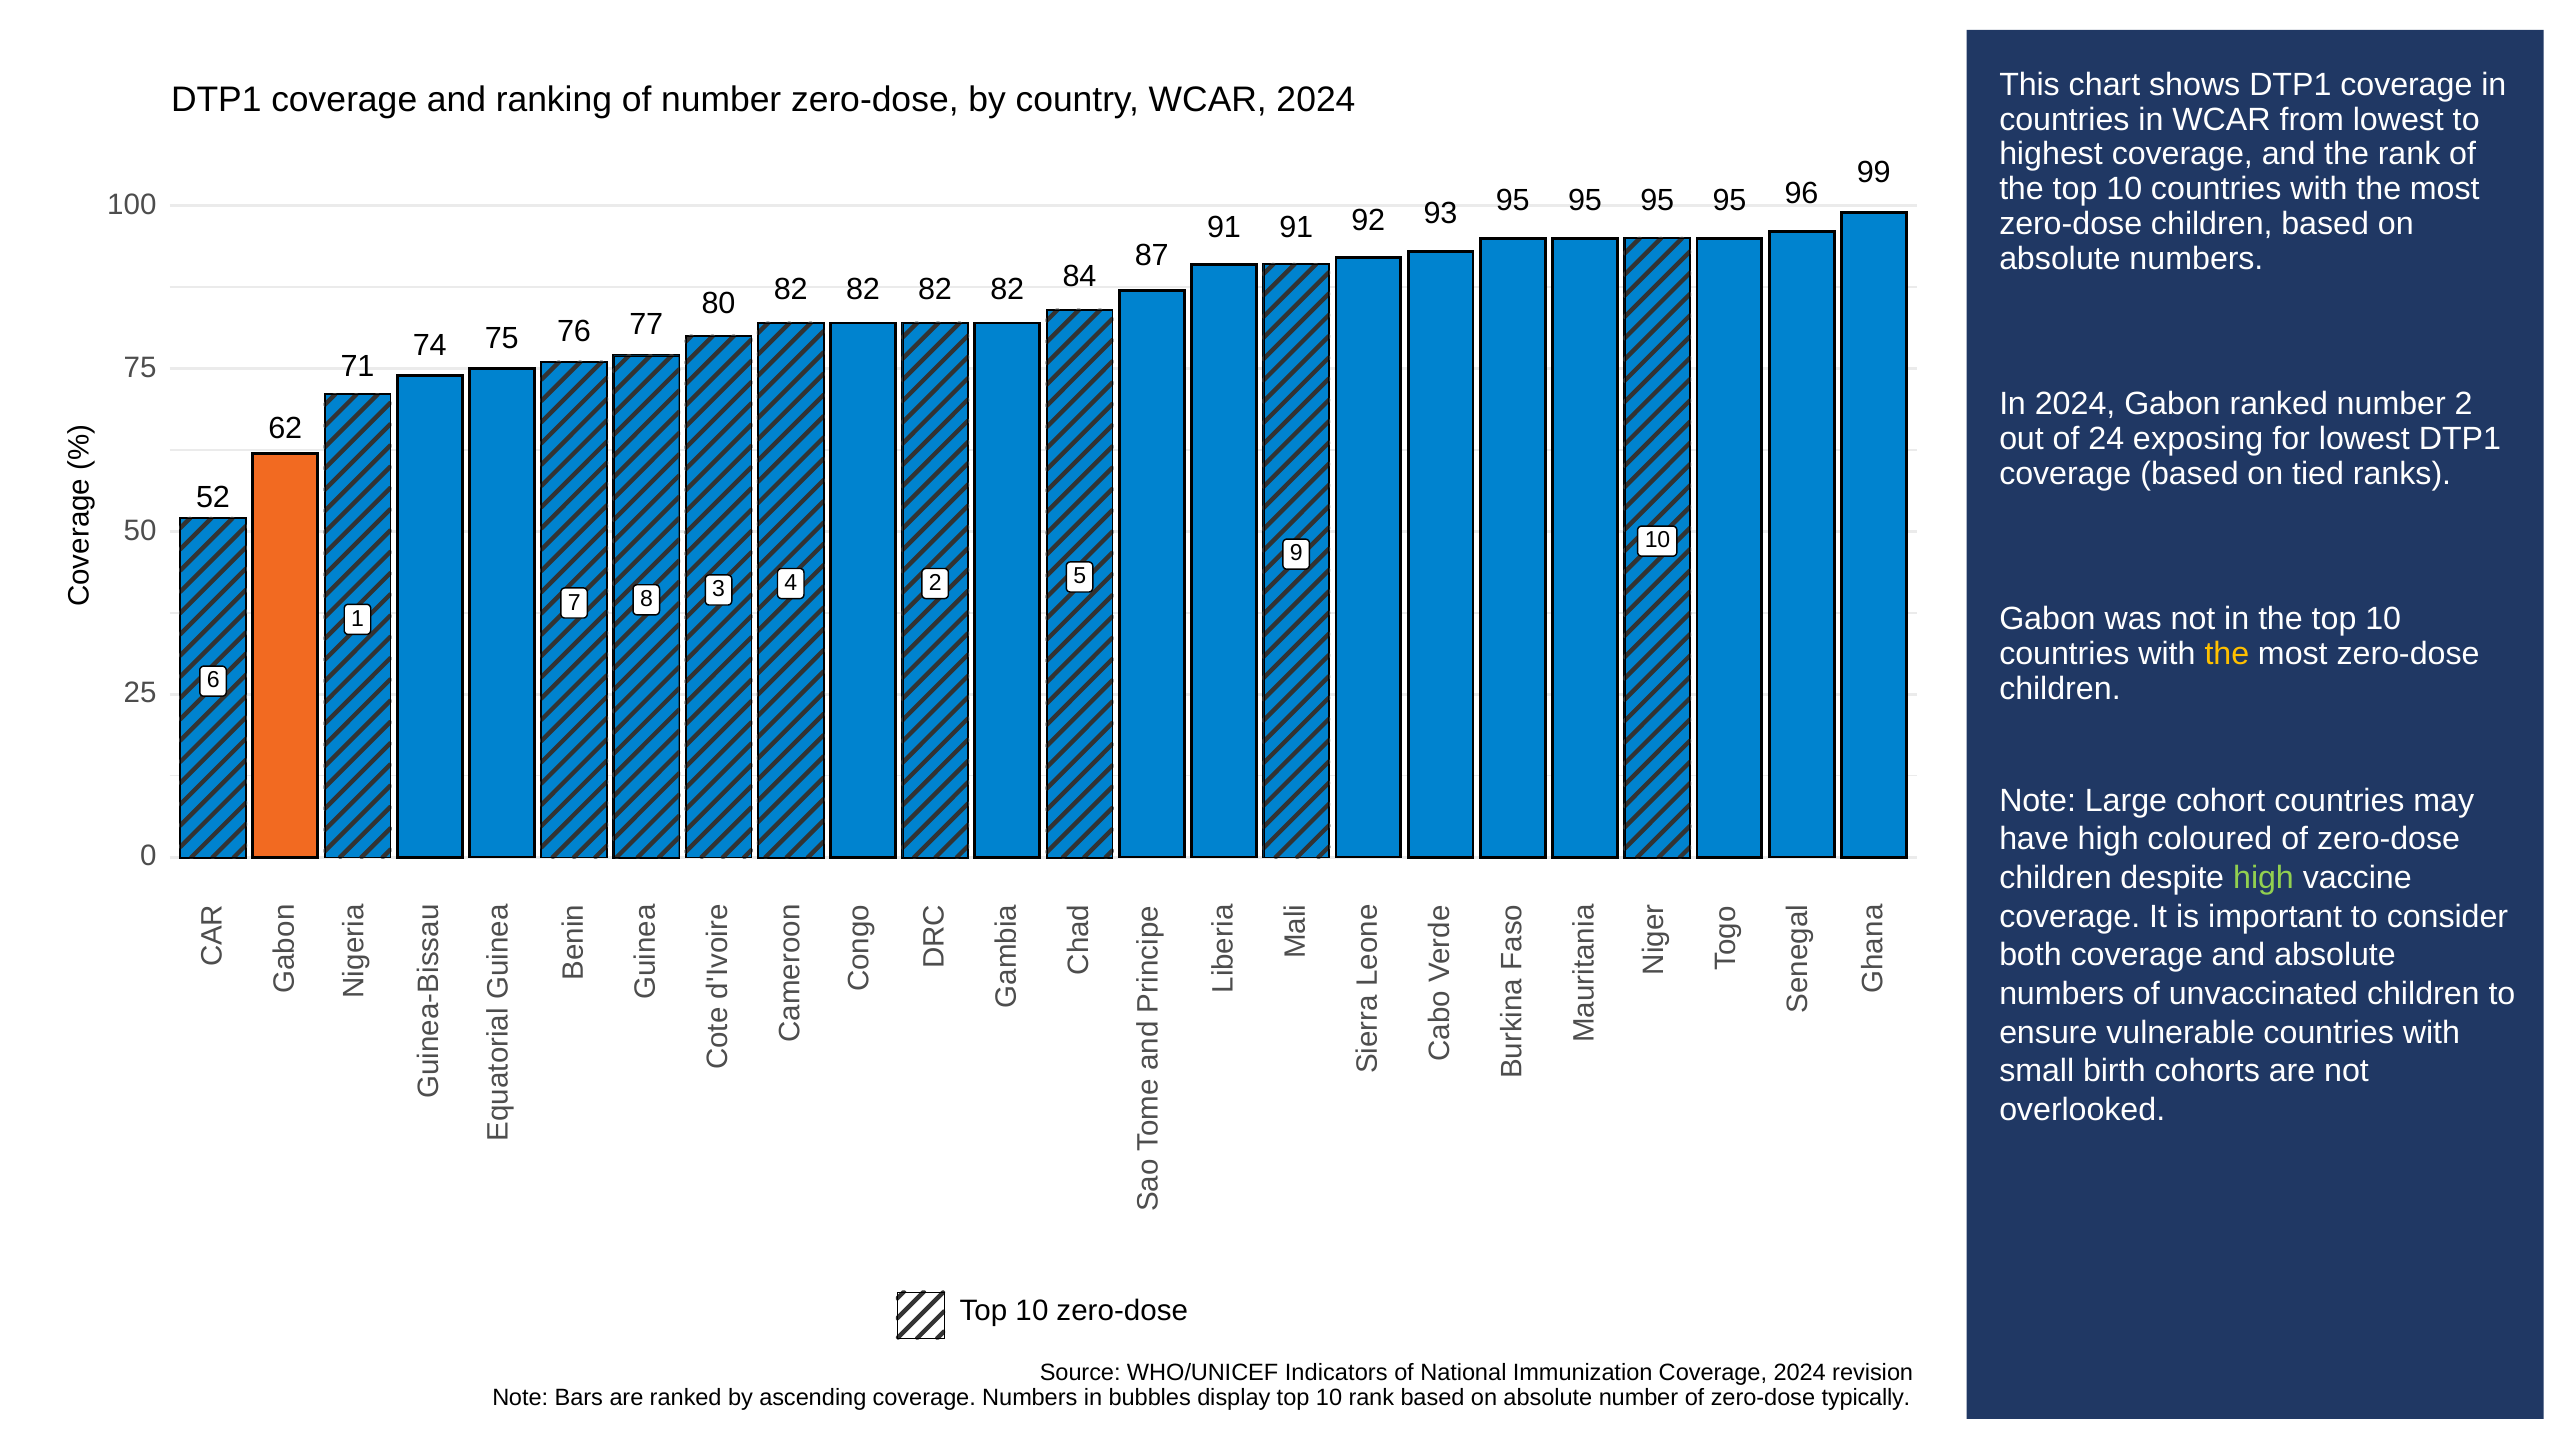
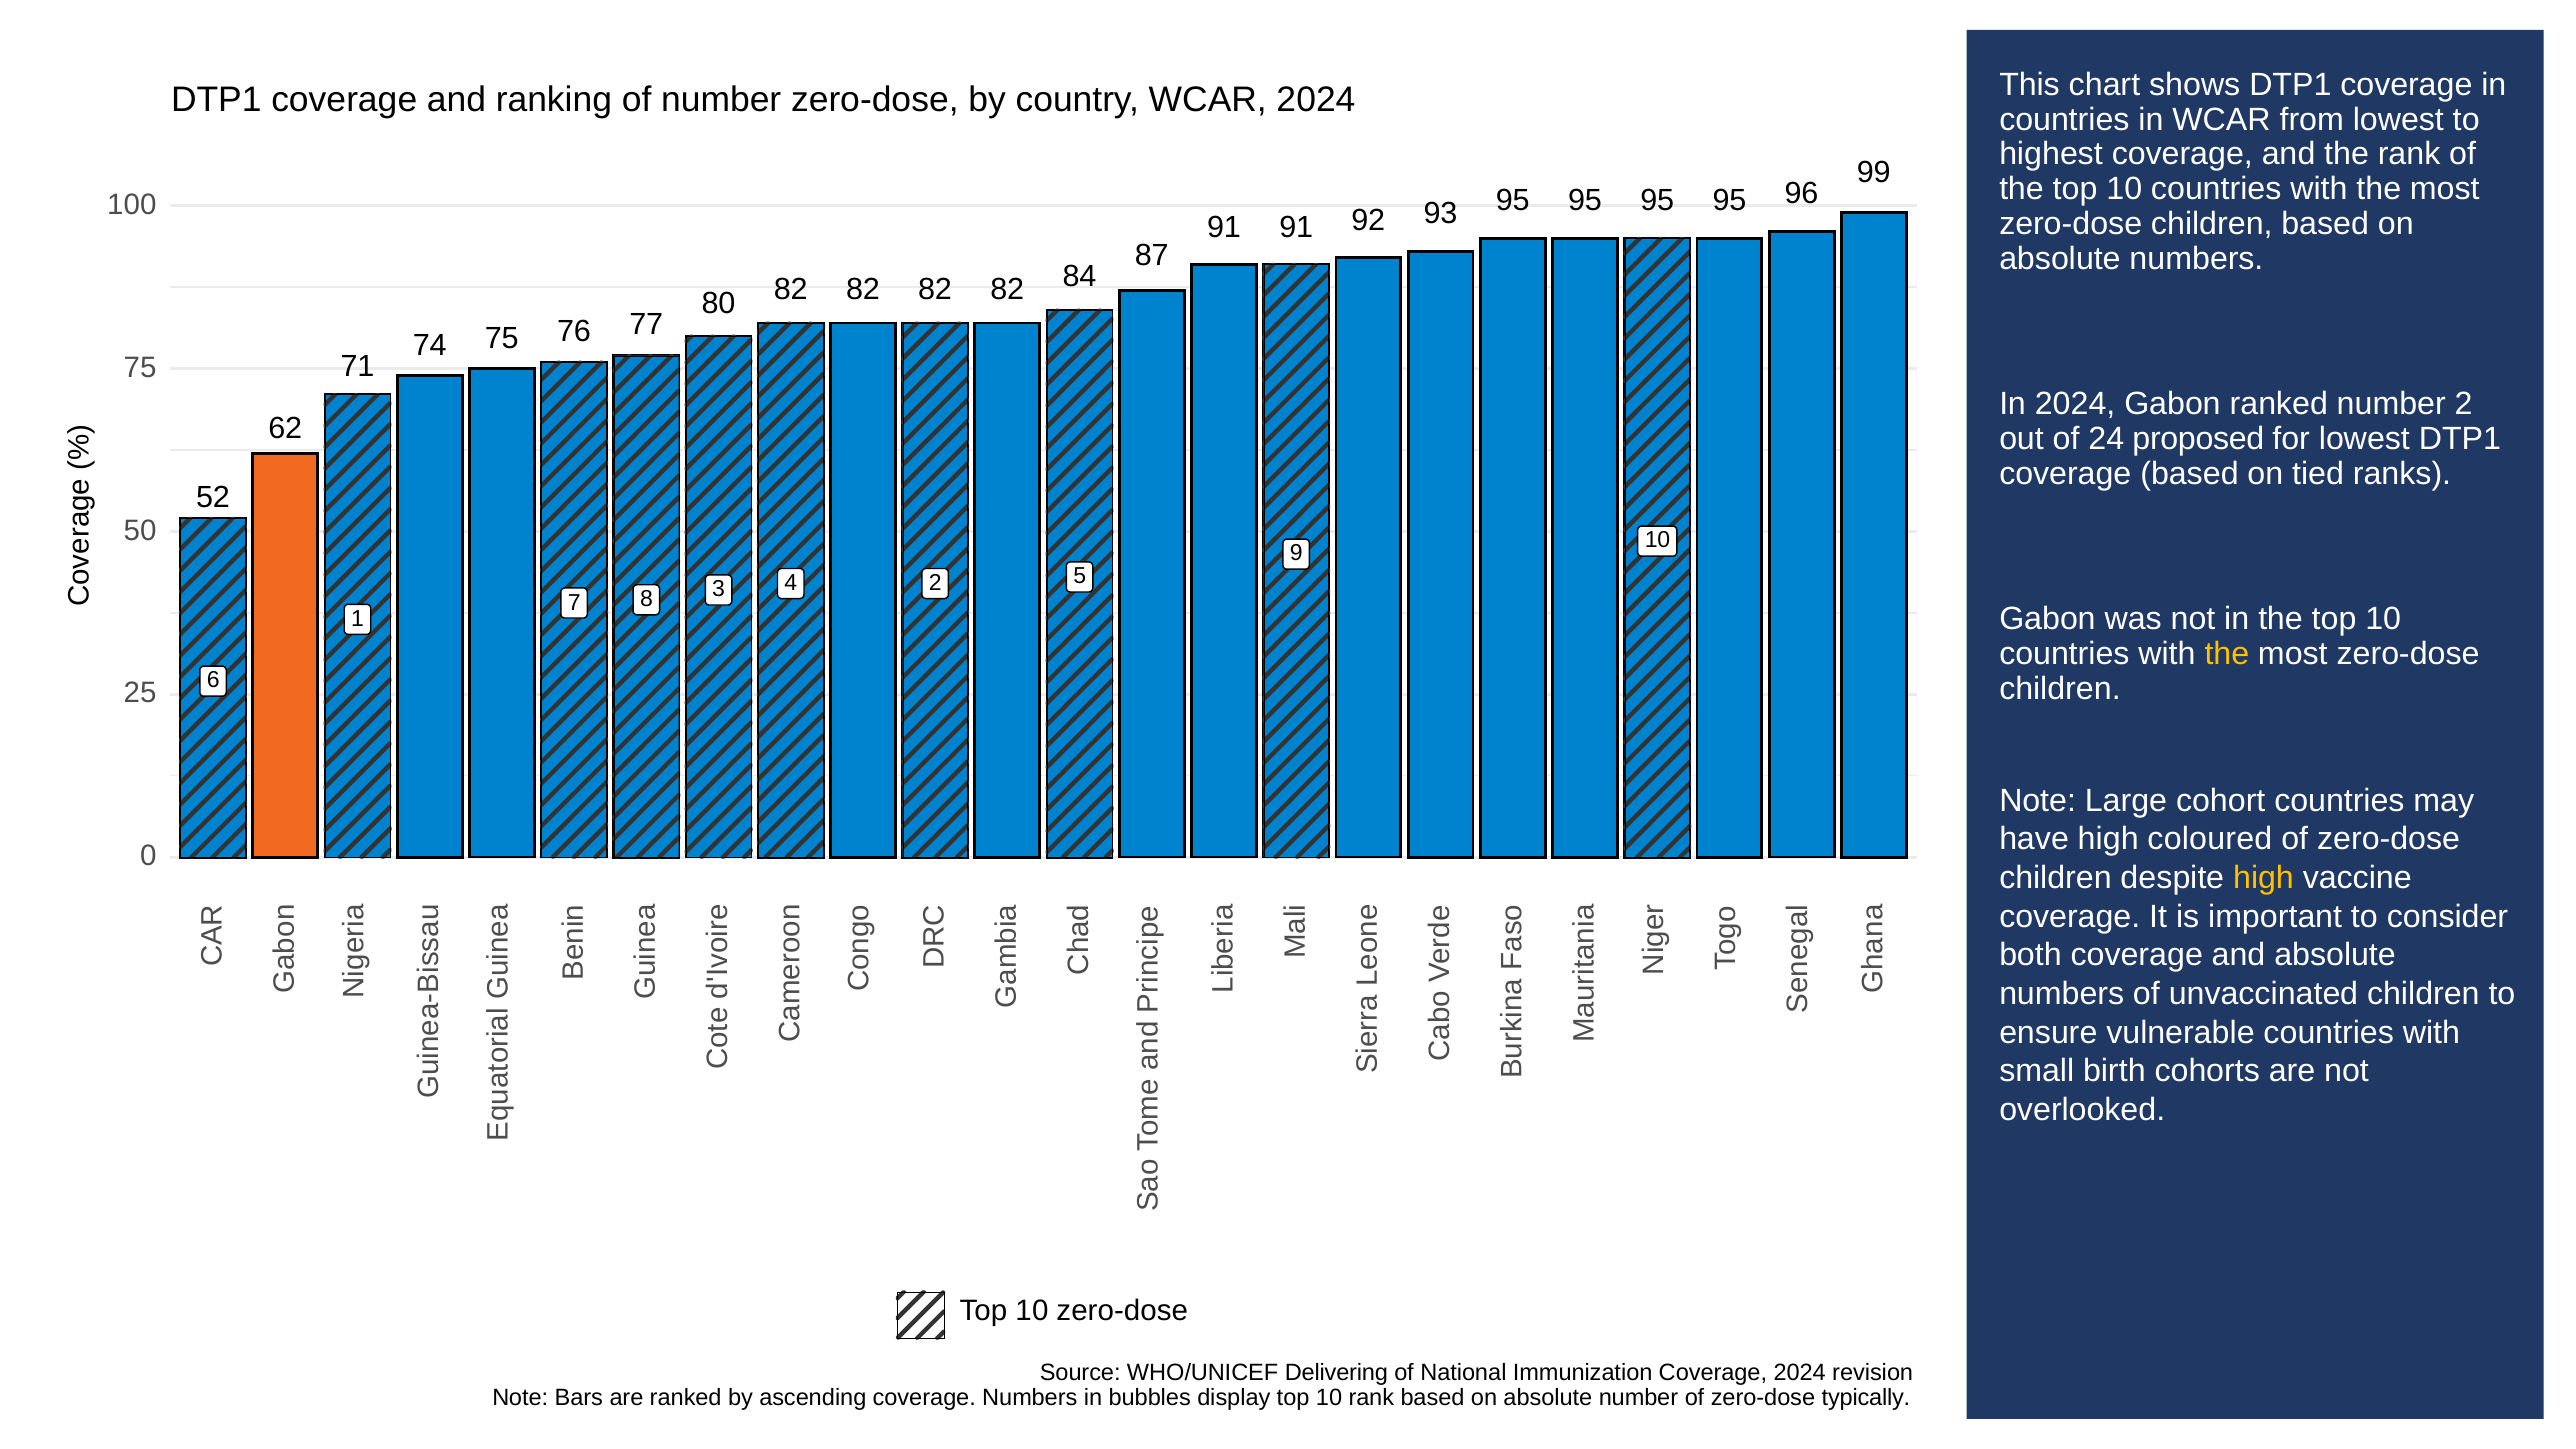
exposing: exposing -> proposed (2198, 439)
high colour: light green -> yellow (2264, 878)
Indicators: Indicators -> Delivering (1336, 1373)
